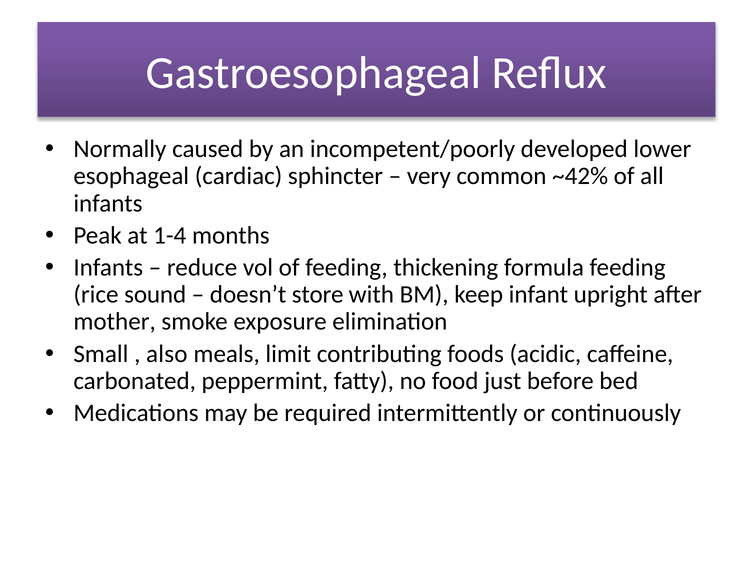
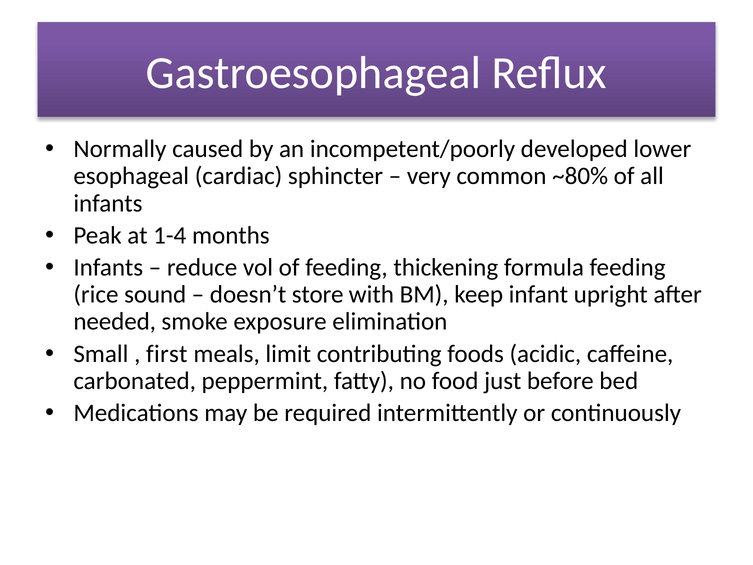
~42%: ~42% -> ~80% (580, 176)
mother: mother -> needed (115, 322)
also: also -> first (167, 354)
